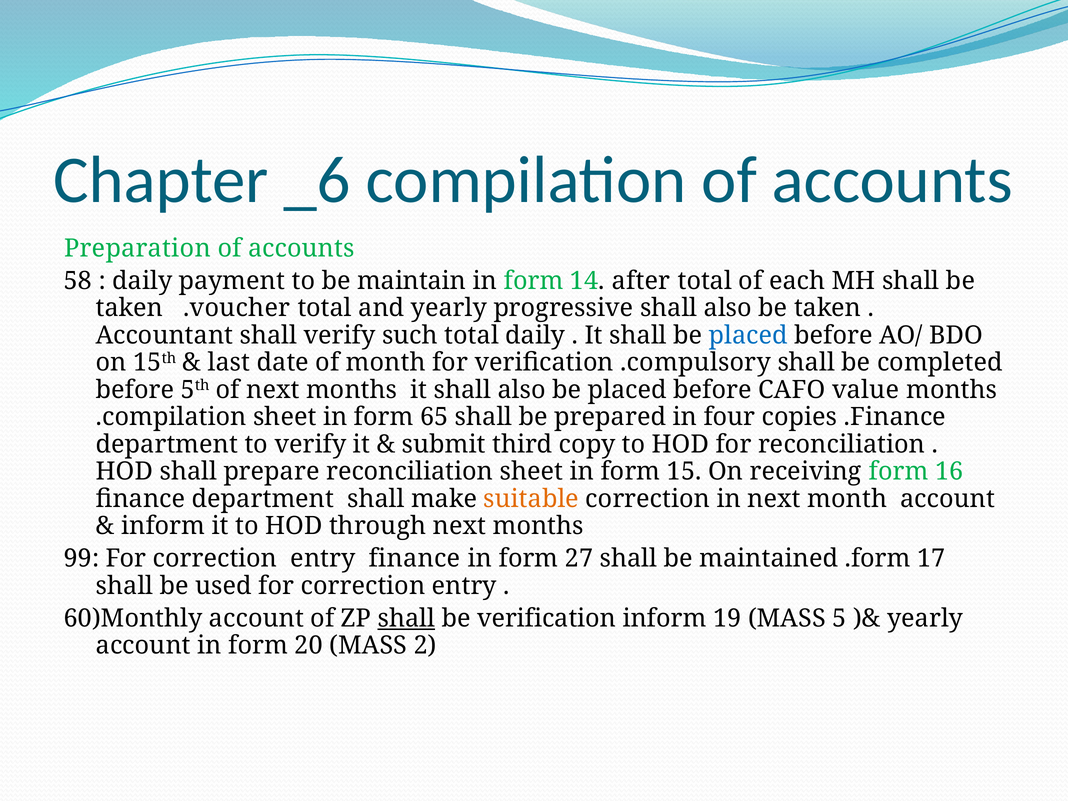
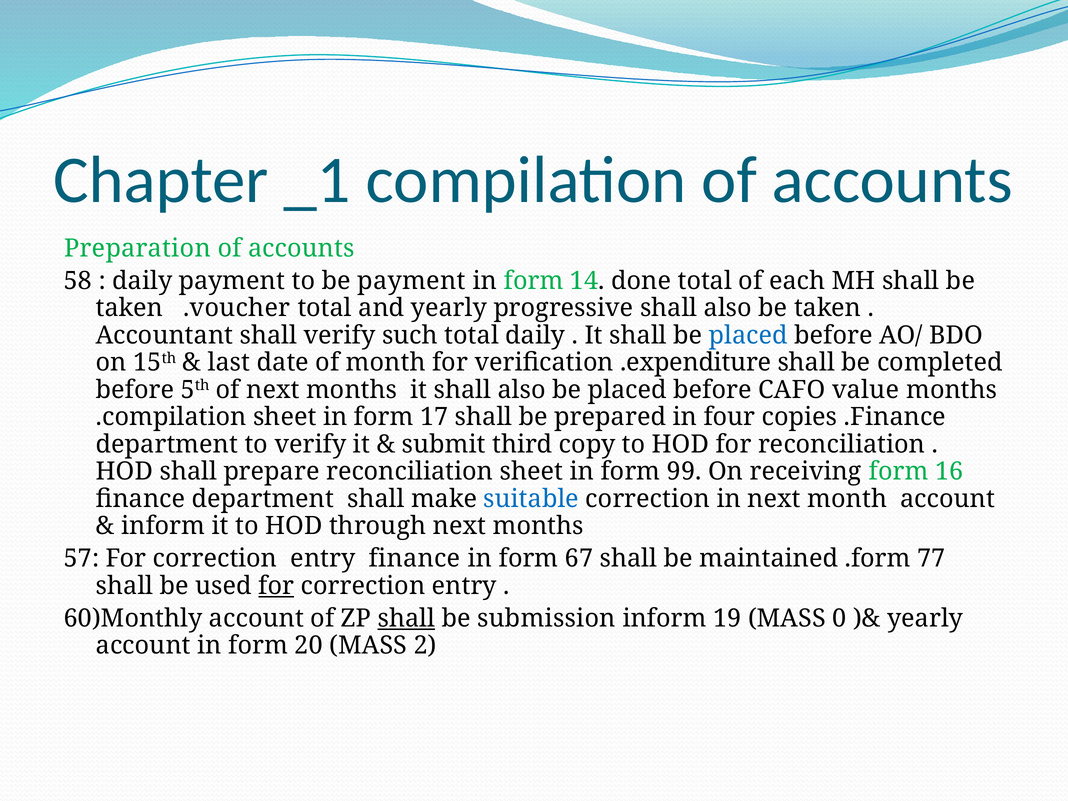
_6: _6 -> _1 (317, 180)
be maintain: maintain -> payment (411, 281)
after: after -> done (641, 281)
.compulsory: .compulsory -> .expenditure (696, 362)
65: 65 -> 17 (434, 417)
15: 15 -> 99 (684, 471)
suitable colour: orange -> blue (531, 499)
99: 99 -> 57 (82, 559)
27: 27 -> 67 (579, 559)
17: 17 -> 77 (931, 559)
for underline: none -> present (276, 586)
be verification: verification -> submission (546, 618)
5: 5 -> 0 (839, 618)
